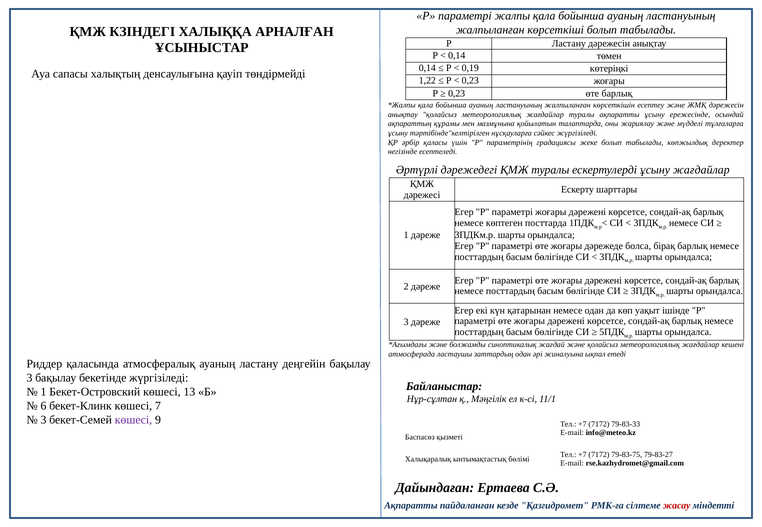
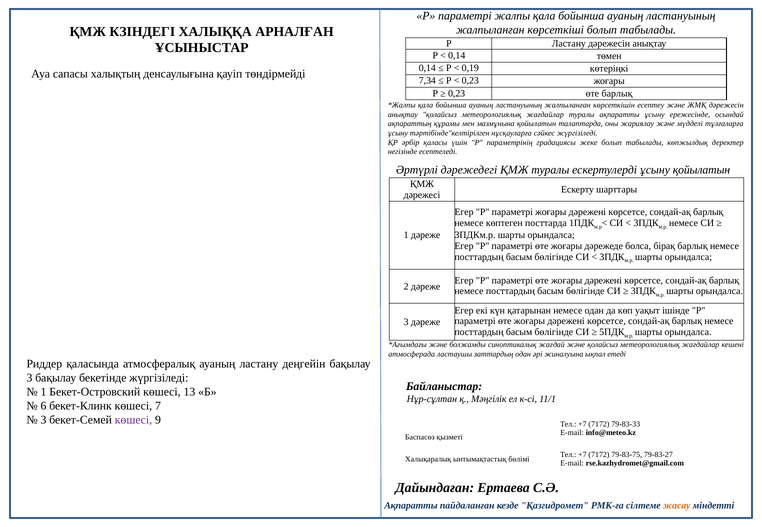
1,22: 1,22 -> 7,34 (427, 81)
ұсыну жағдайлар: жағдайлар -> қойылатын (701, 170)
жасау colour: red -> orange (677, 506)
